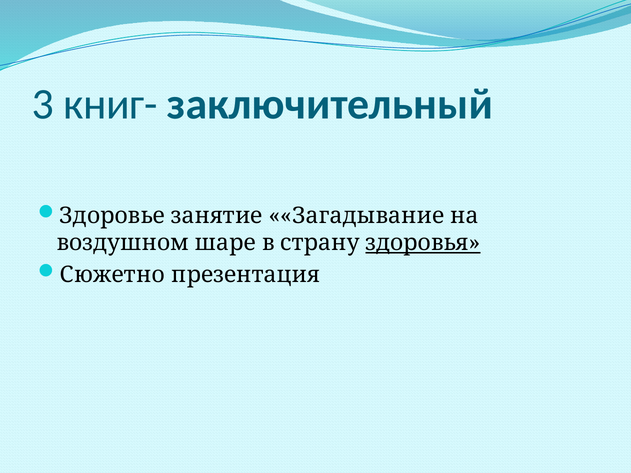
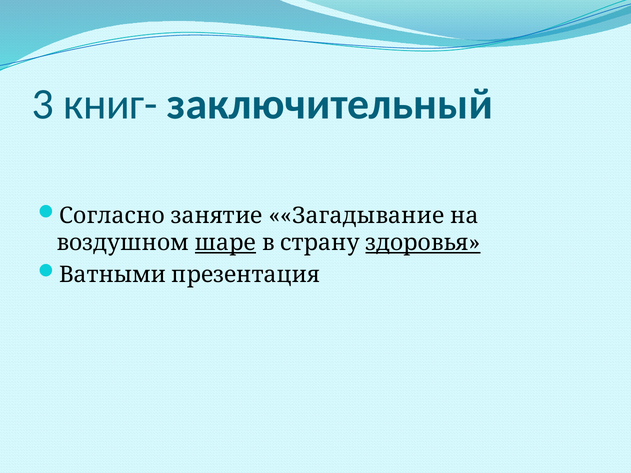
Здоровье: Здоровье -> Согласно (112, 216)
шаре underline: none -> present (225, 243)
Сюжетно: Сюжетно -> Ватными (113, 275)
